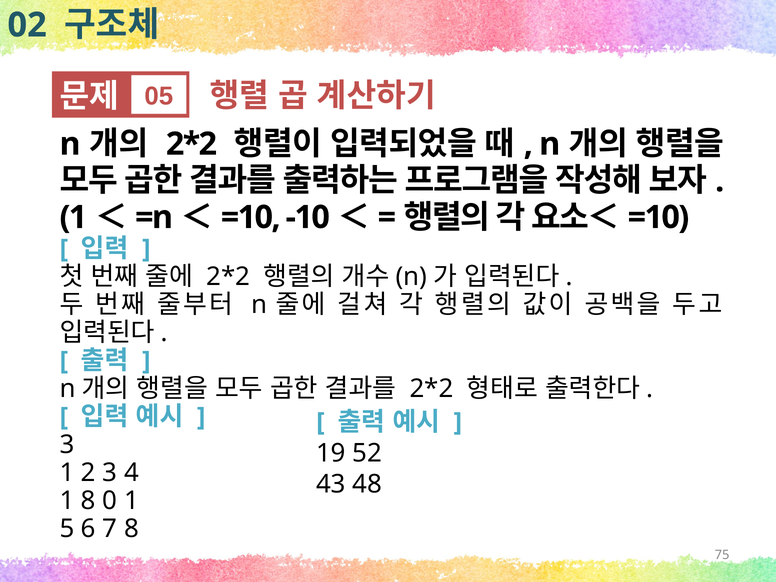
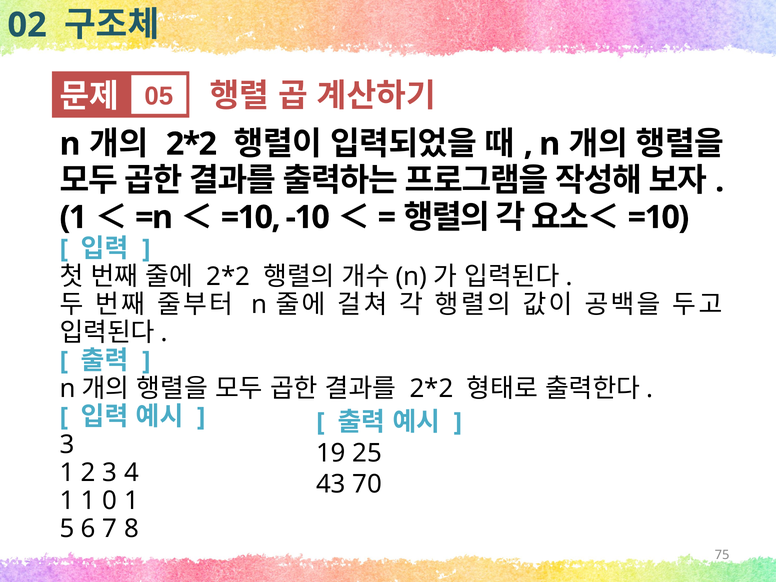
52: 52 -> 25 (367, 453)
48: 48 -> 70 (367, 484)
1 8: 8 -> 1 (88, 501)
